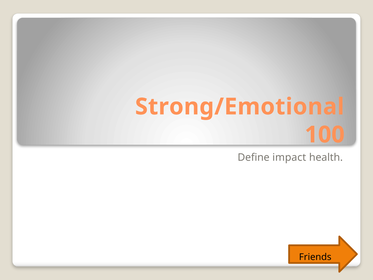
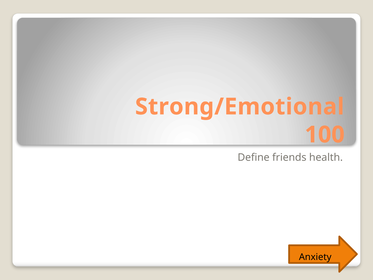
impact: impact -> friends (289, 157)
Friends: Friends -> Anxiety (315, 257)
